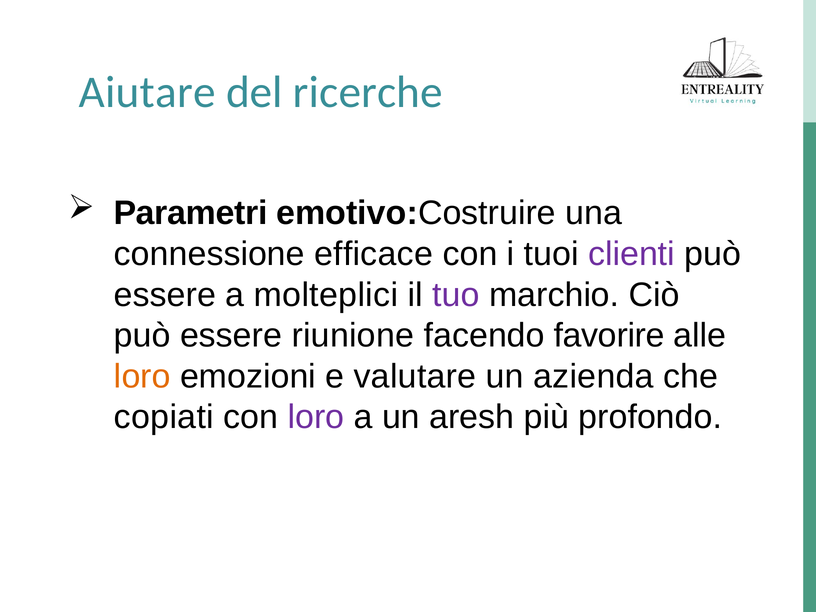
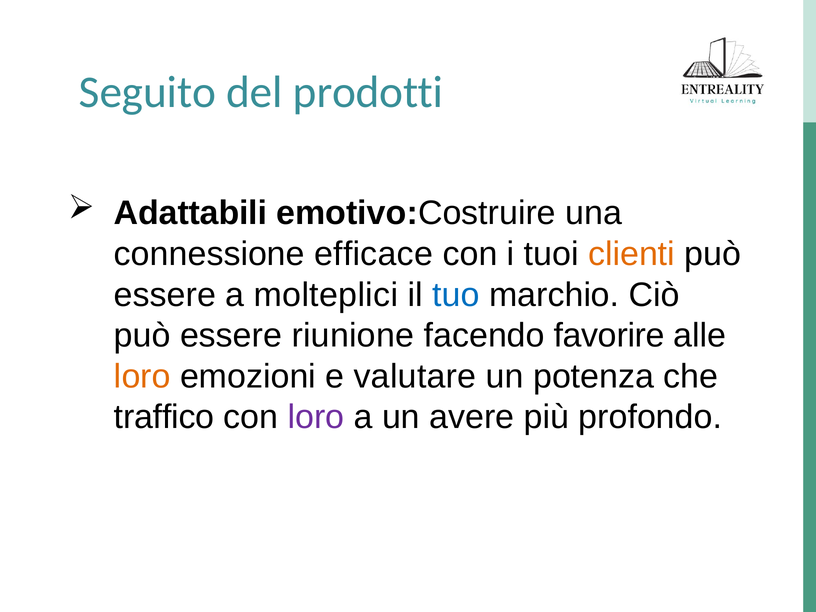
Aiutare: Aiutare -> Seguito (147, 92)
ricerche: ricerche -> prodotti (368, 92)
Parametri: Parametri -> Adattabili (191, 213)
clienti colour: purple -> orange (631, 254)
tuo colour: purple -> blue (456, 295)
azienda: azienda -> potenza (594, 376)
copiati: copiati -> traffico (164, 417)
aresh: aresh -> avere (472, 417)
